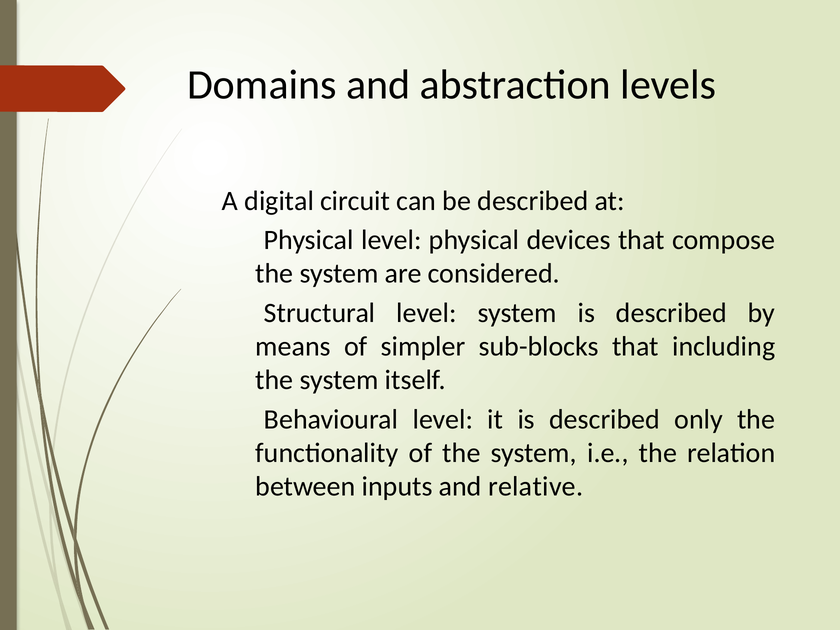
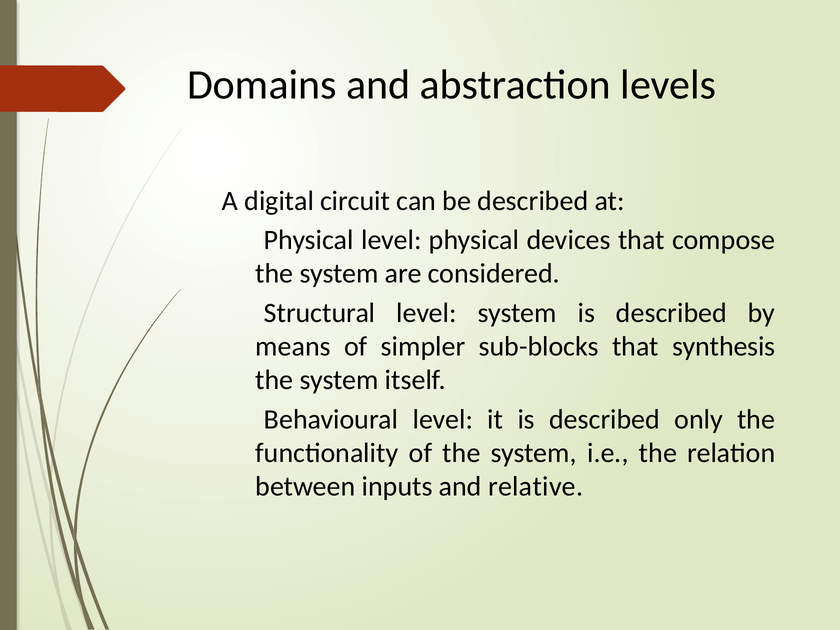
including: including -> synthesis (724, 347)
